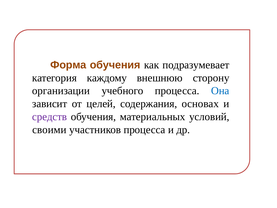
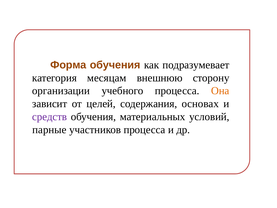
каждому: каждому -> месяцам (107, 78)
Она colour: blue -> orange (220, 91)
своими: своими -> парные (49, 130)
